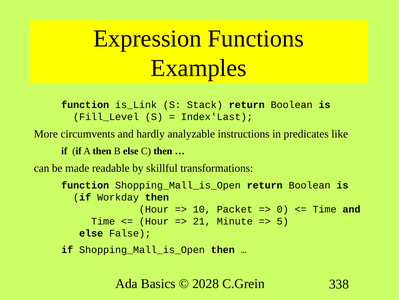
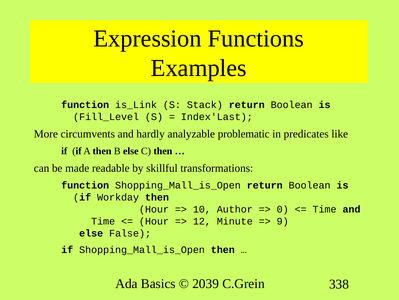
instructions: instructions -> problematic (244, 134)
Packet: Packet -> Author (235, 209)
21: 21 -> 12 (202, 221)
5: 5 -> 9 (283, 221)
2028: 2028 -> 2039 (206, 283)
